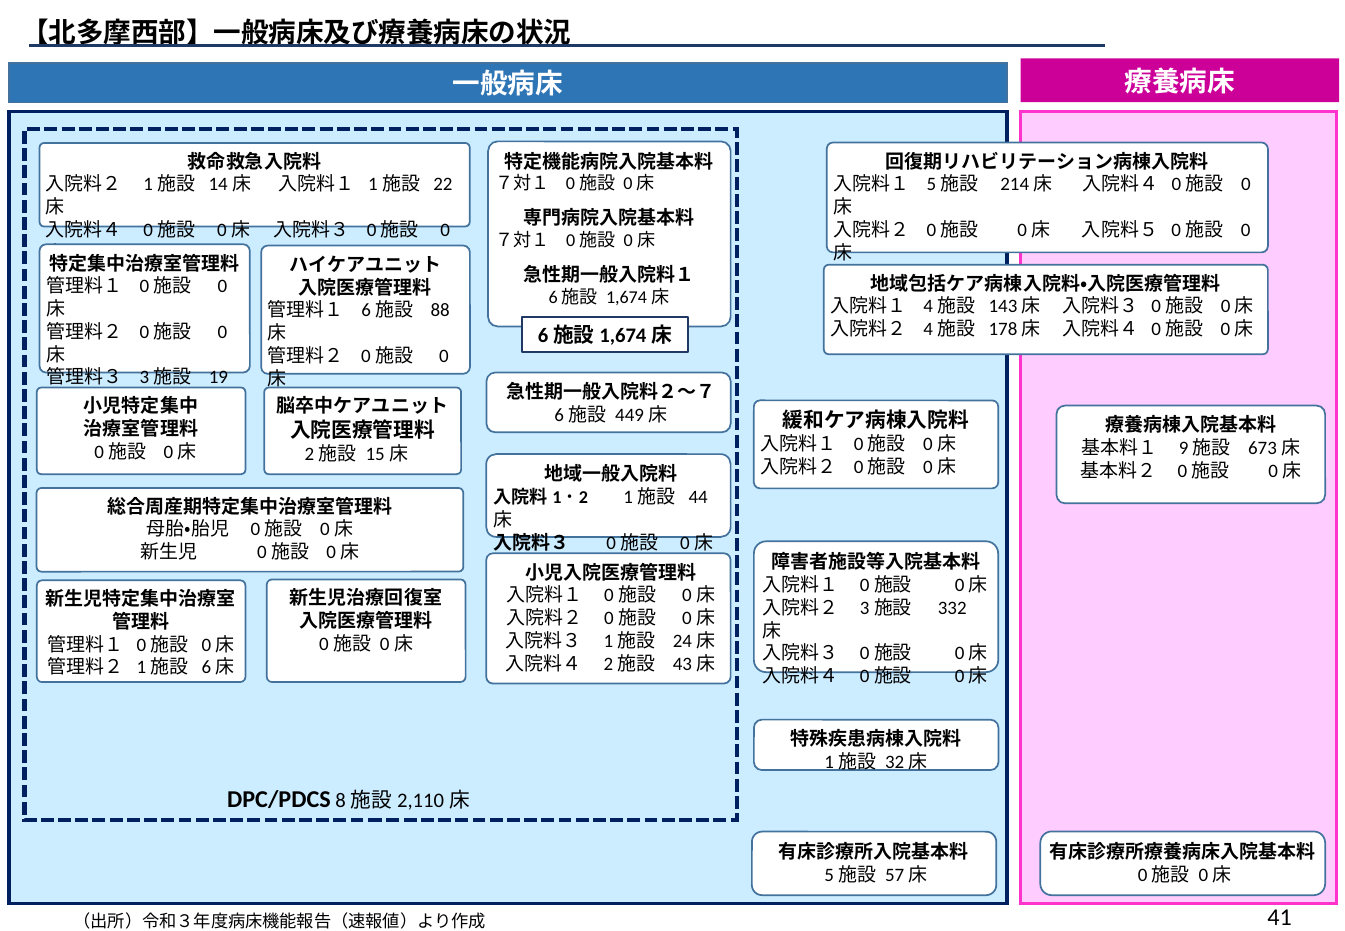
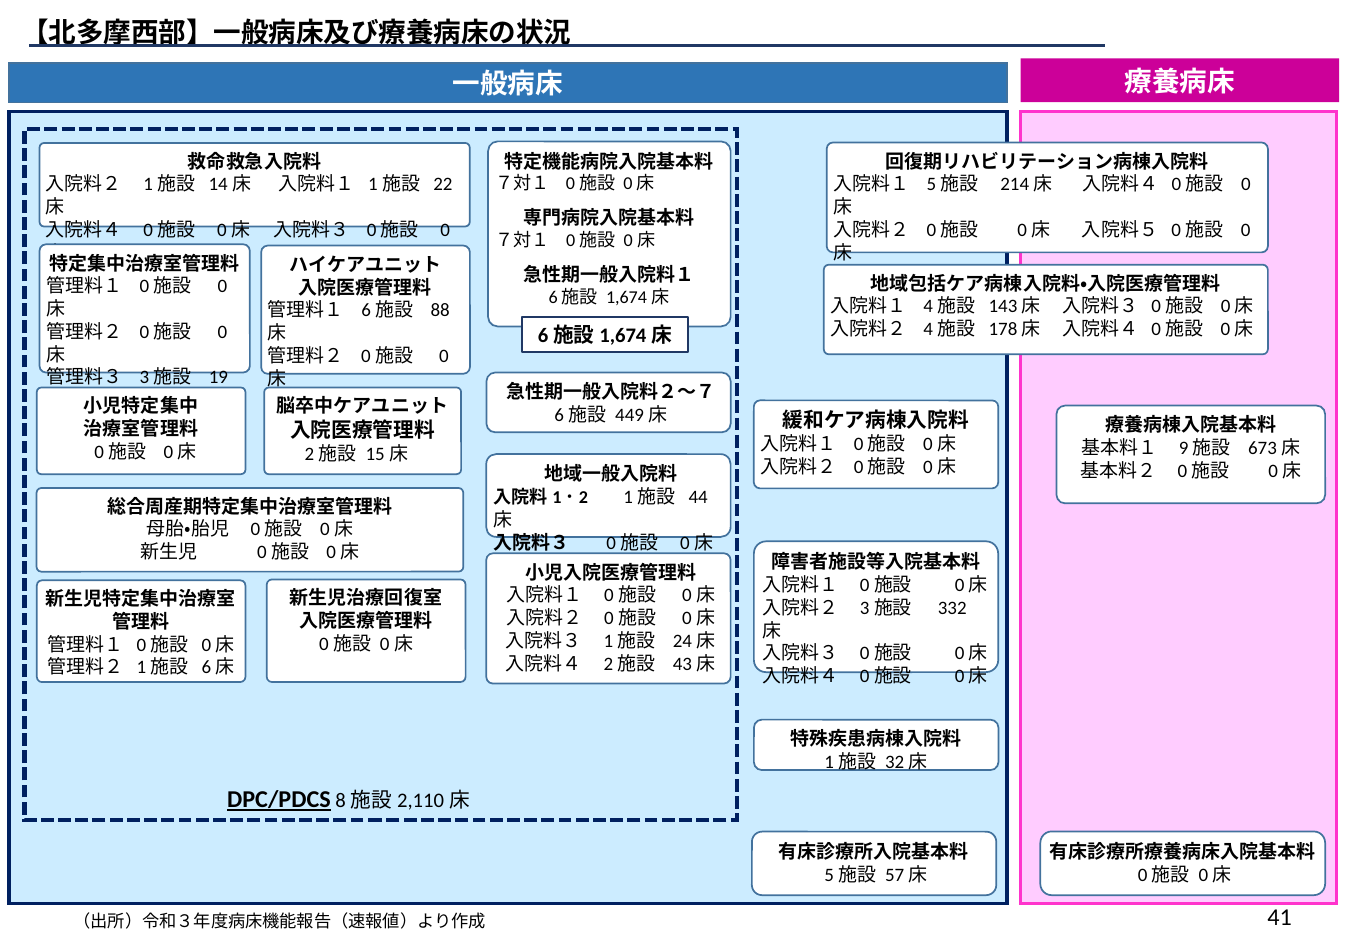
DPC/PDCS underline: none -> present (279, 800)
